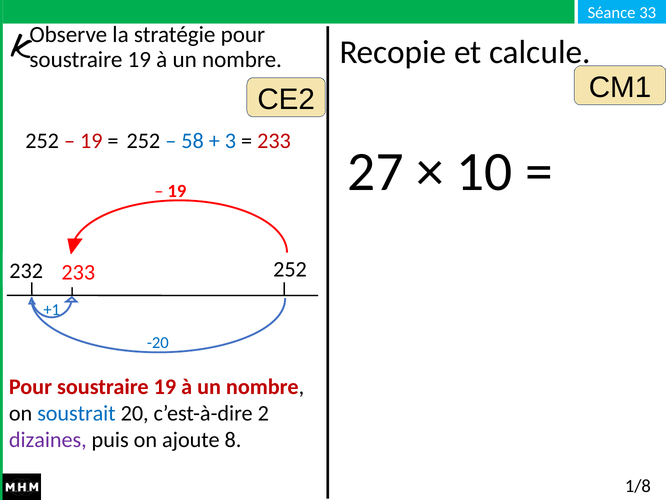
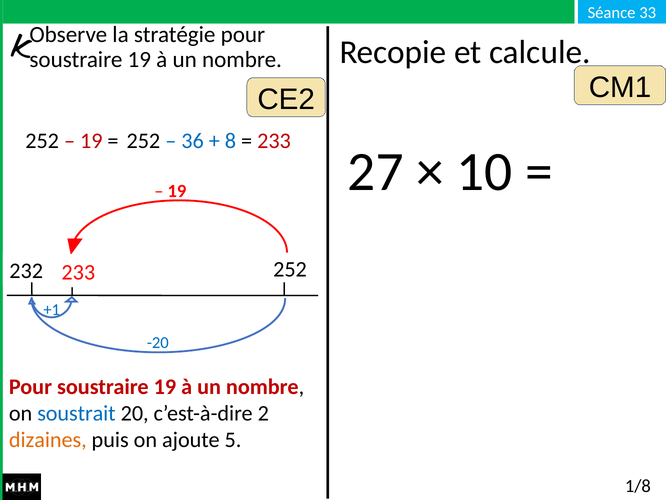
58: 58 -> 36 (193, 141)
3: 3 -> 8 (230, 141)
dizaines colour: purple -> orange (48, 440)
8: 8 -> 5 (233, 440)
